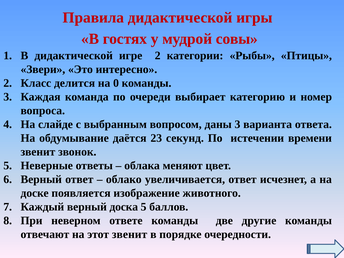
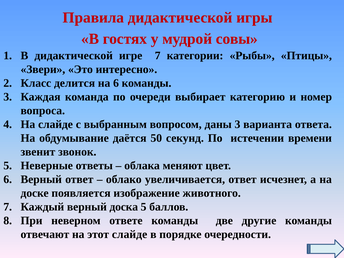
игре 2: 2 -> 7 (158, 55)
на 0: 0 -> 6 (116, 83)
23: 23 -> 50 (156, 138)
этот звенит: звенит -> слайде (130, 234)
